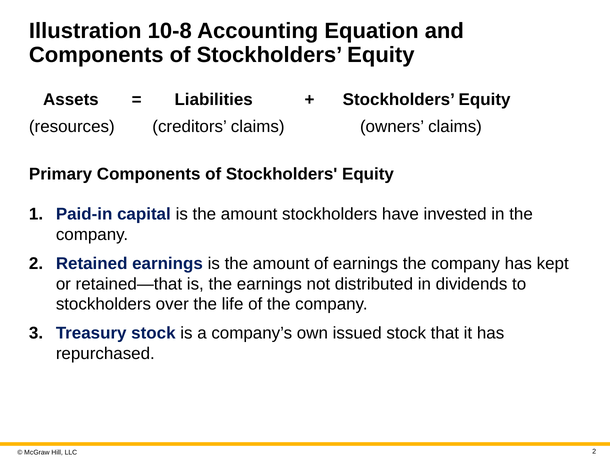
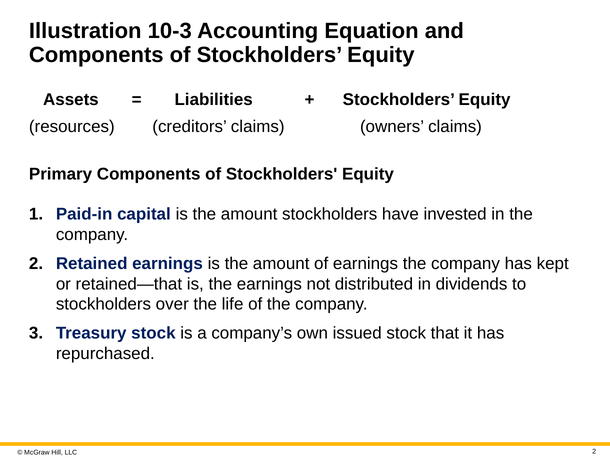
10-8: 10-8 -> 10-3 (170, 31)
